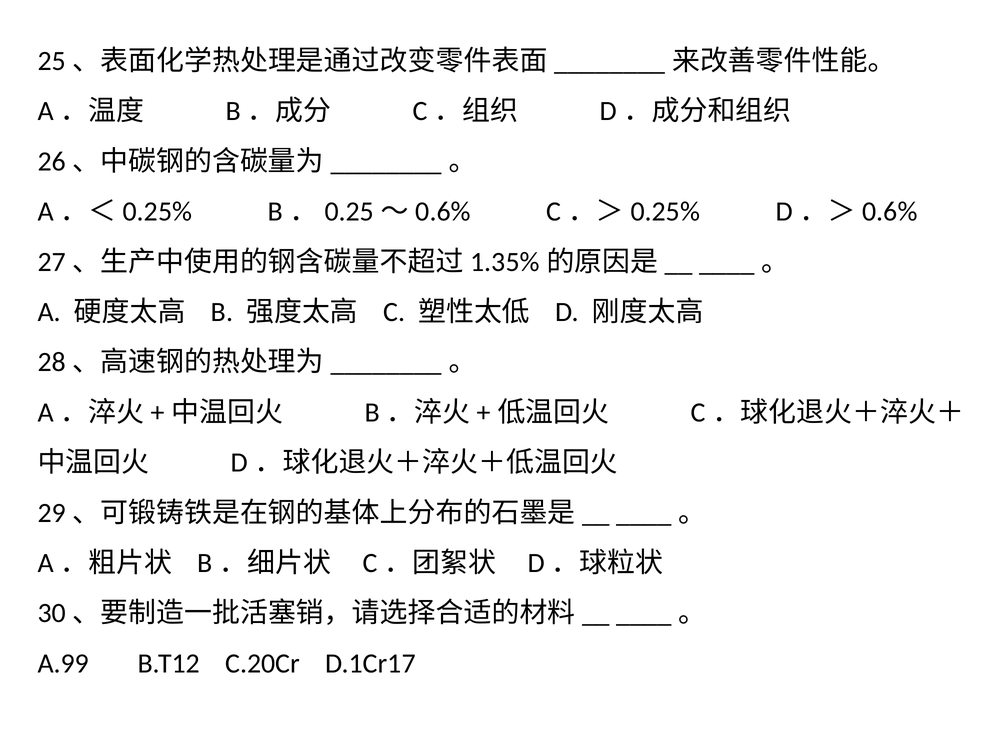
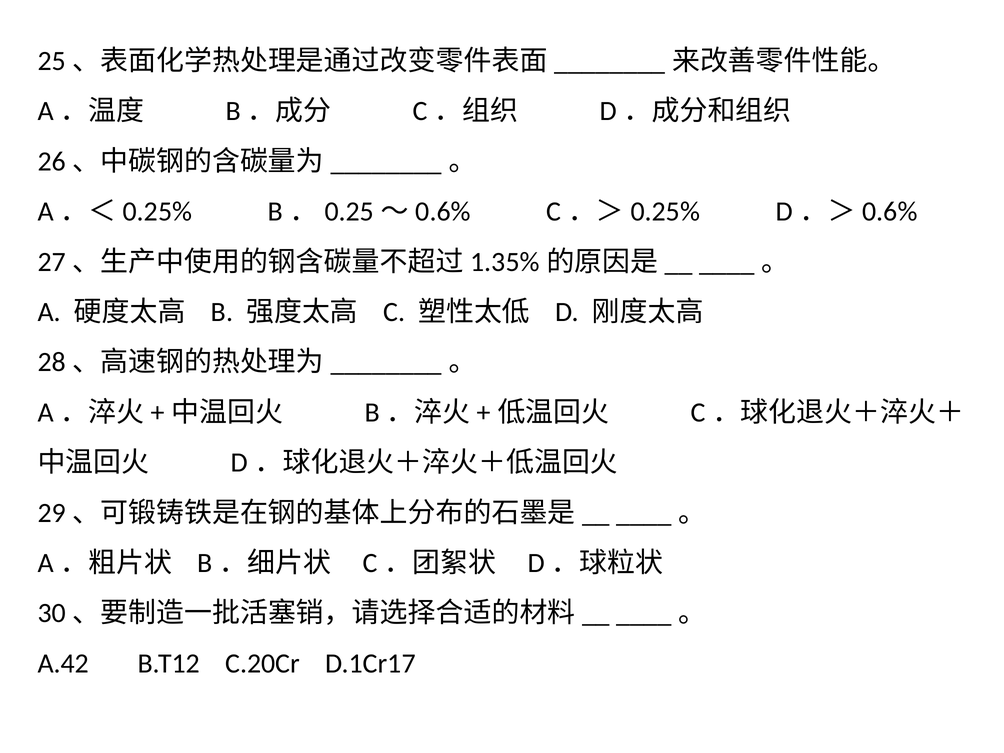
A.99: A.99 -> A.42 (63, 663)
